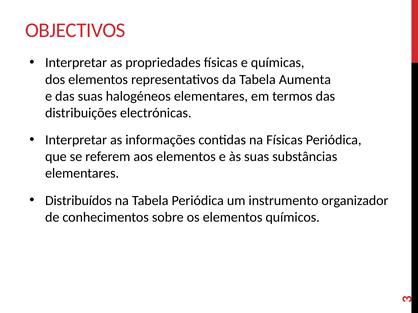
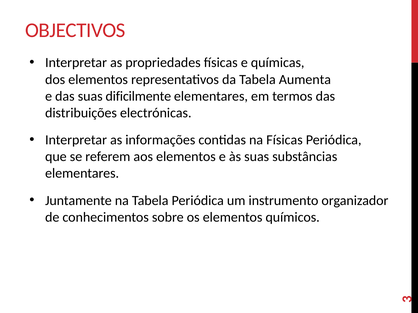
halogéneos: halogéneos -> dificilmente (138, 96)
Distribuídos: Distribuídos -> Juntamente (78, 201)
